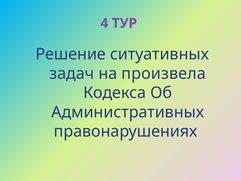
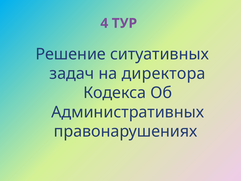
произвела: произвела -> директора (164, 73)
